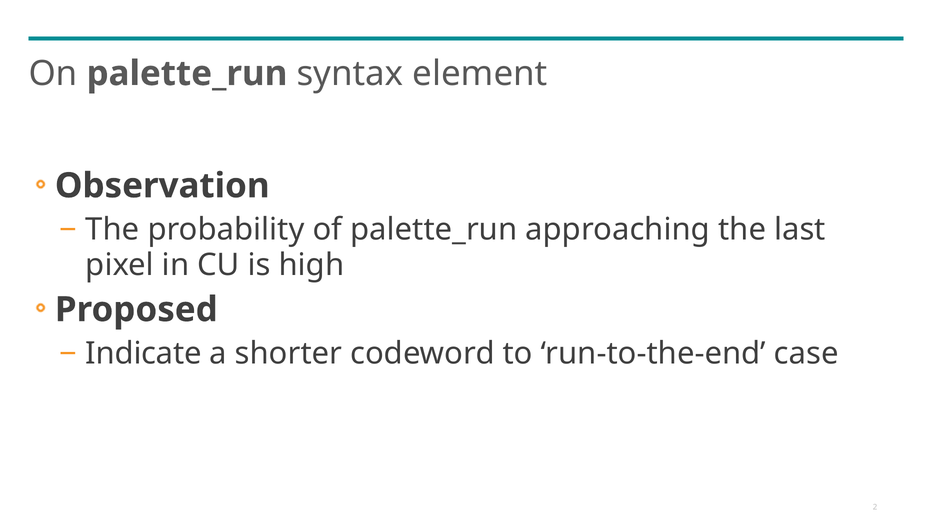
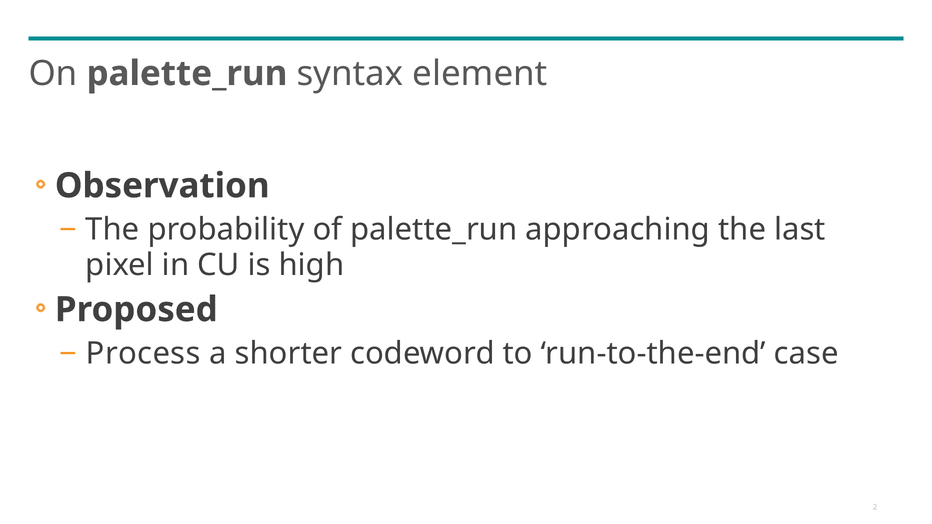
Indicate: Indicate -> Process (143, 354)
